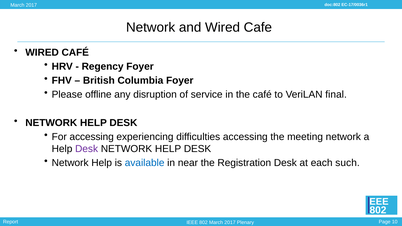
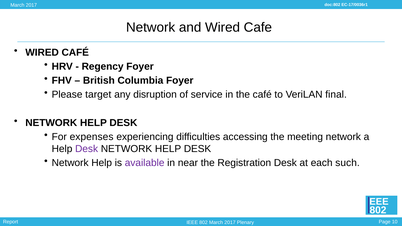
offline: offline -> target (98, 95)
For accessing: accessing -> expenses (92, 137)
available colour: blue -> purple (145, 163)
